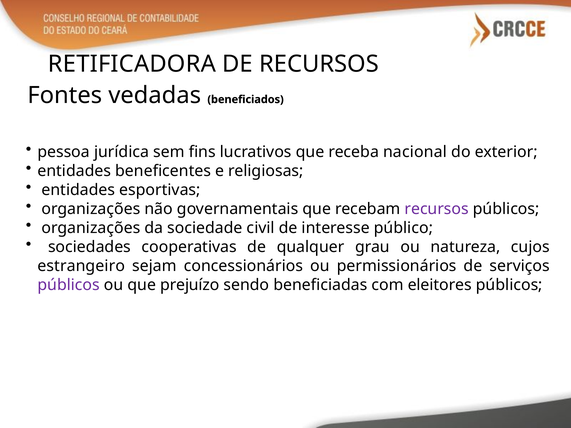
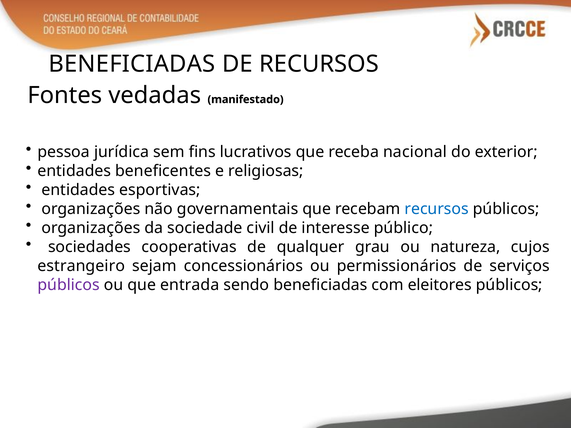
RETIFICADORA: RETIFICADORA -> BENEFICIADAS (132, 64)
beneficiados: beneficiados -> manifestado (246, 100)
recursos colour: purple -> blue (437, 209)
prejuízo: prejuízo -> entrada (190, 285)
